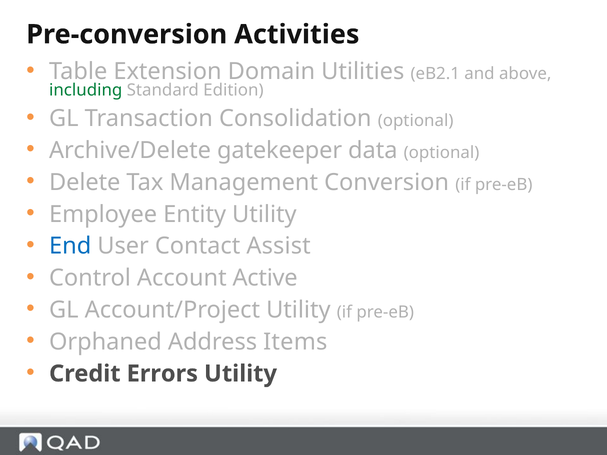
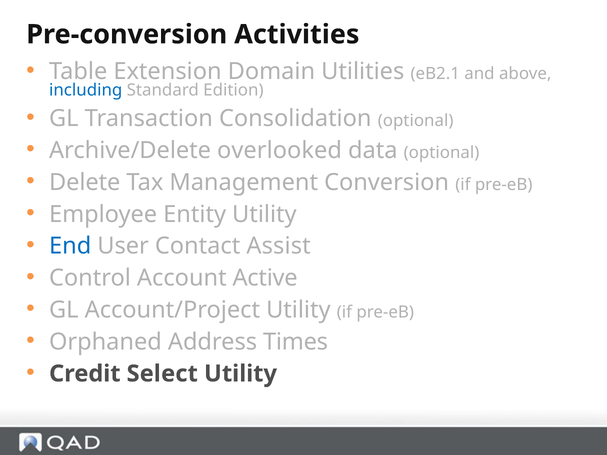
including colour: green -> blue (86, 90)
gatekeeper: gatekeeper -> overlooked (280, 151)
Items: Items -> Times (296, 342)
Errors: Errors -> Select (162, 374)
